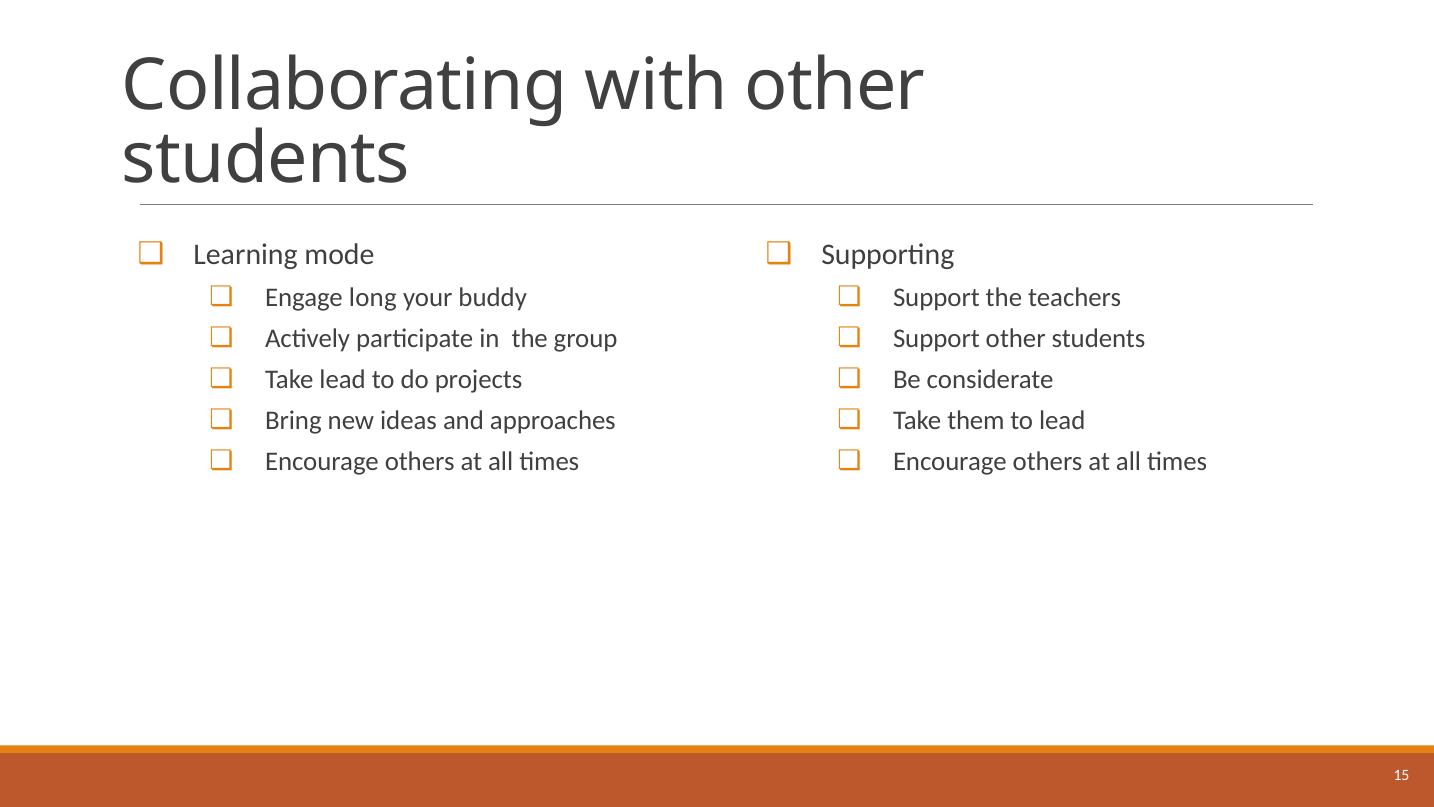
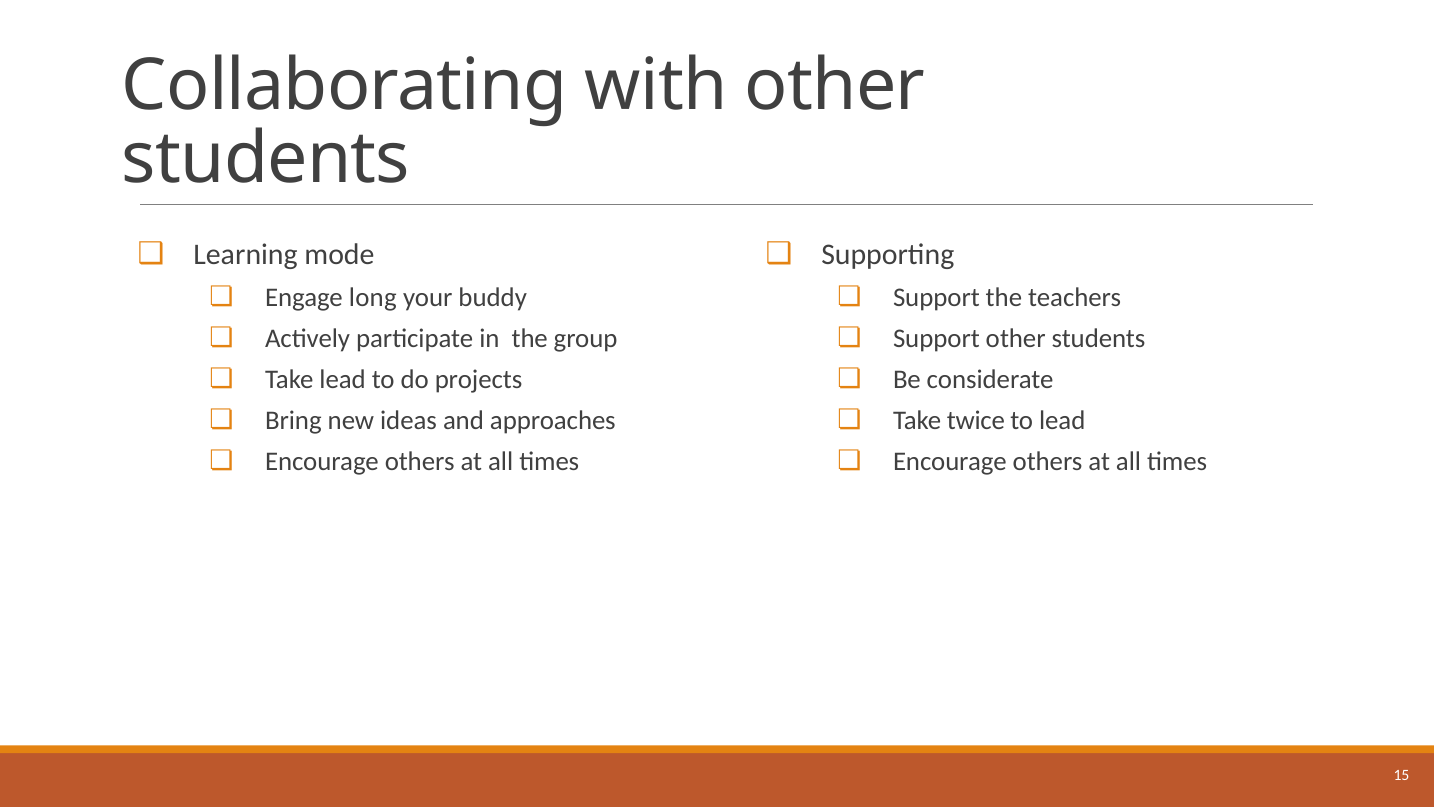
them: them -> twice (976, 421)
